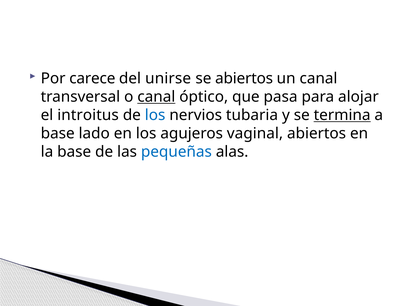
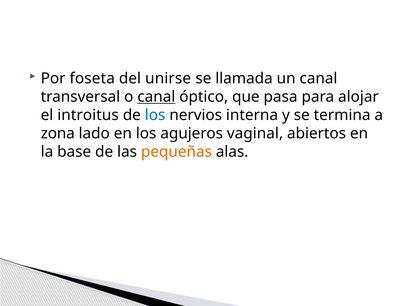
carece: carece -> foseta (92, 78)
se abiertos: abiertos -> llamada (244, 78)
tubaria: tubaria -> interna (252, 115)
termina underline: present -> none (342, 115)
base: base -> zona (58, 133)
pequeñas colour: blue -> orange (176, 152)
